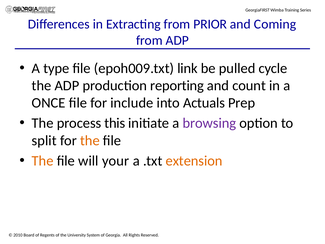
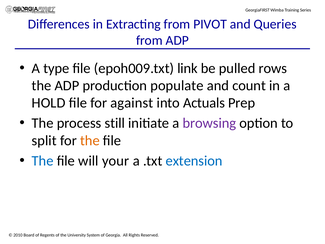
PRIOR: PRIOR -> PIVOT (210, 24)
Coming: Coming -> Queries (275, 24)
cycle: cycle -> rows (273, 68)
reporting: reporting -> populate (177, 86)
ONCE: ONCE -> HOLD (49, 103)
include: include -> against (132, 103)
this: this -> still (115, 123)
The colour: orange -> blue (43, 161)
extension colour: orange -> blue (194, 161)
